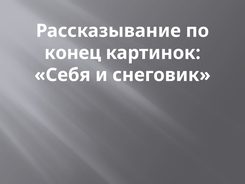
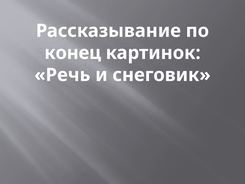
Себя: Себя -> Речь (62, 75)
